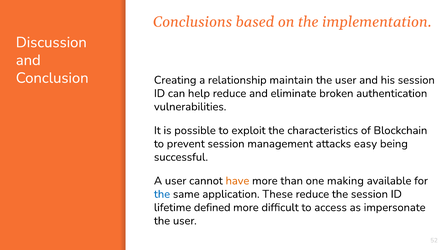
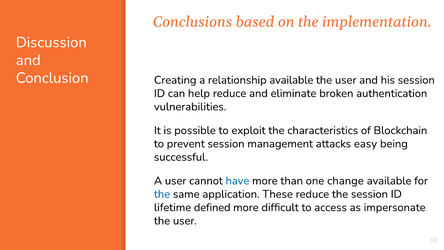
relationship maintain: maintain -> available (291, 80)
have colour: orange -> blue (237, 181)
making: making -> change (345, 181)
